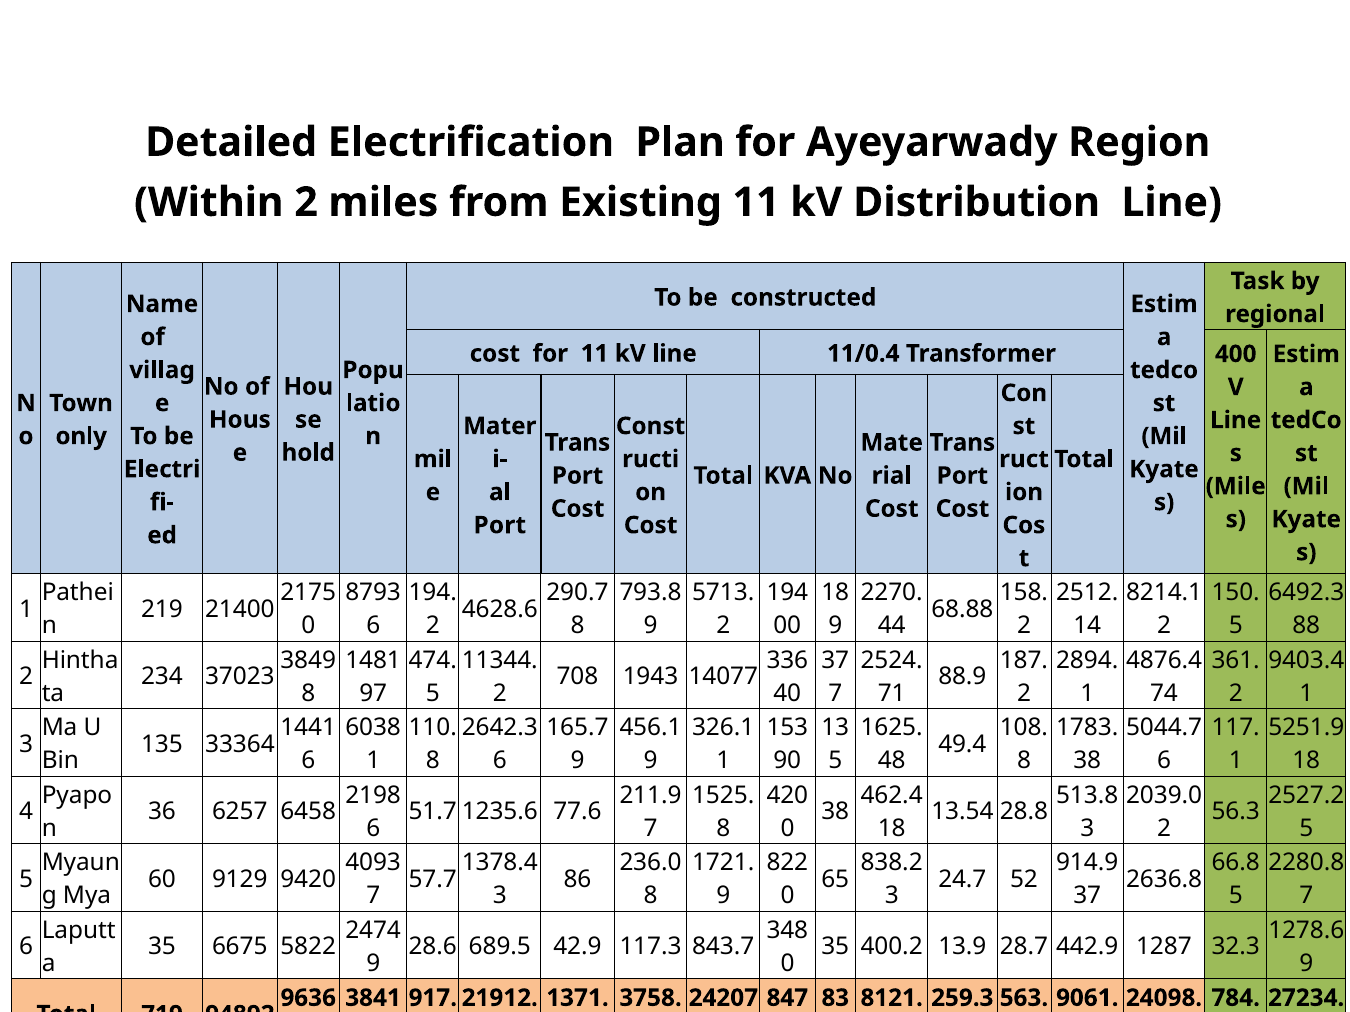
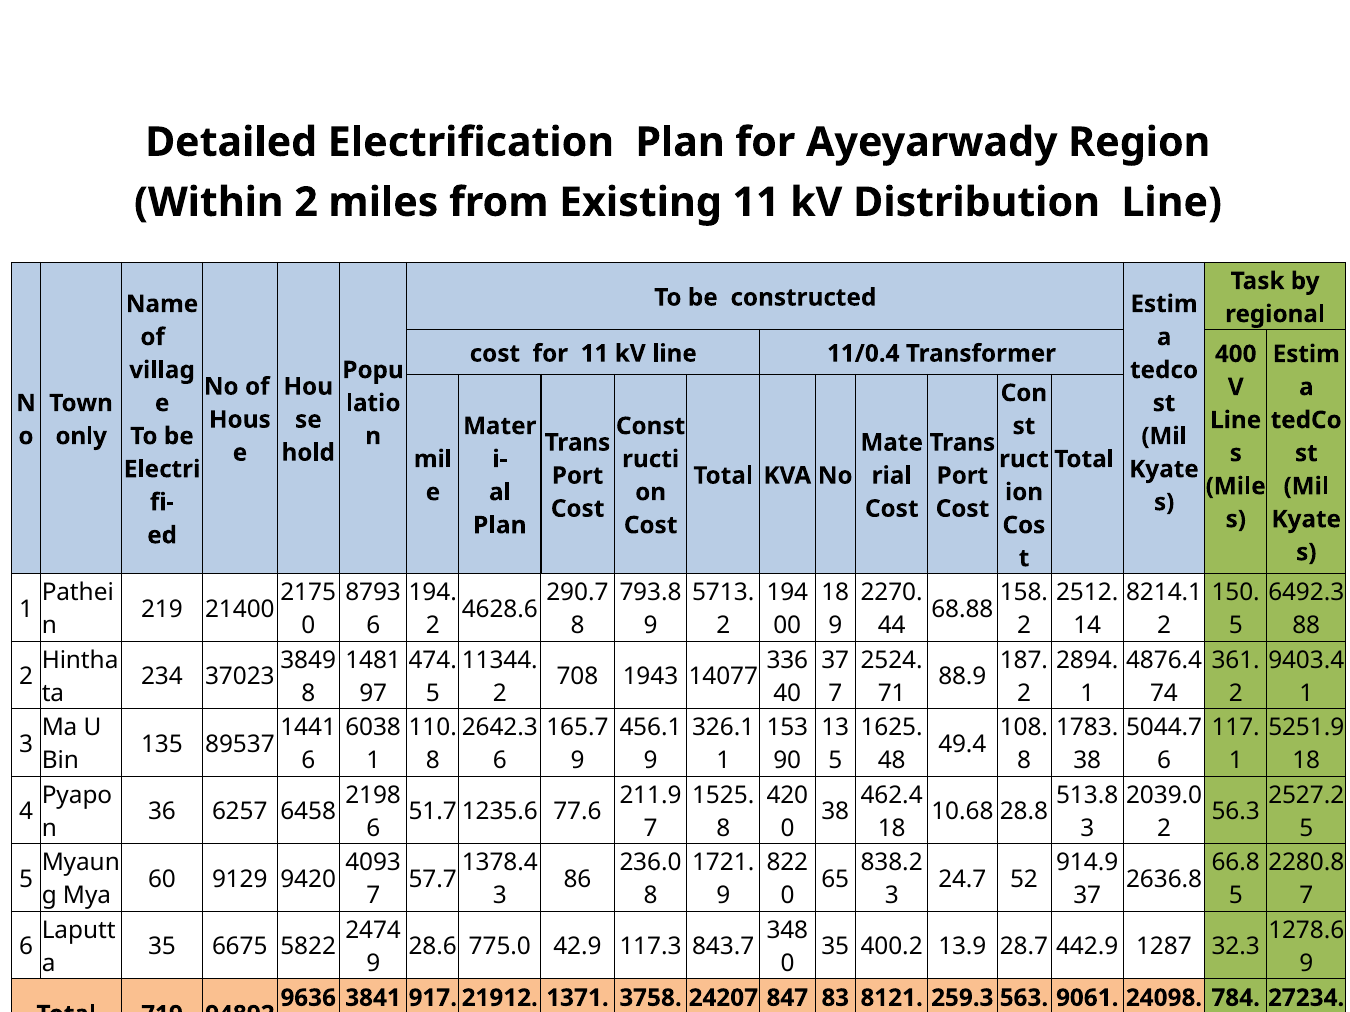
Port: Port -> Plan (500, 525)
33364: 33364 -> 89537 (240, 745)
13.54: 13.54 -> 10.68 (962, 812)
689.5: 689.5 -> 775.0 (500, 947)
